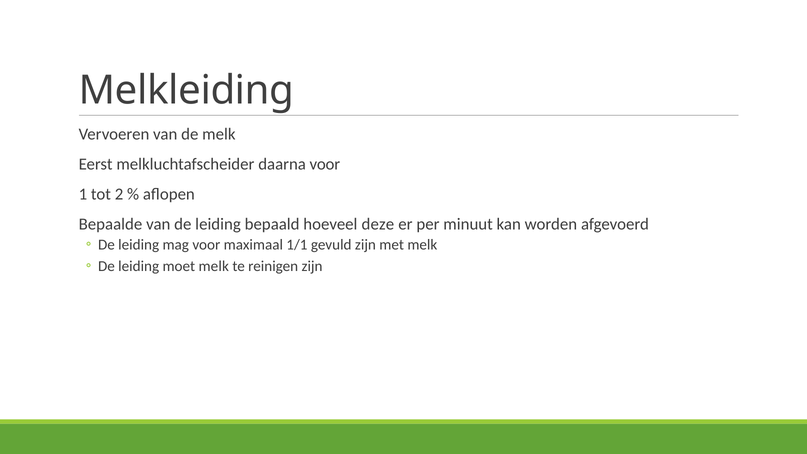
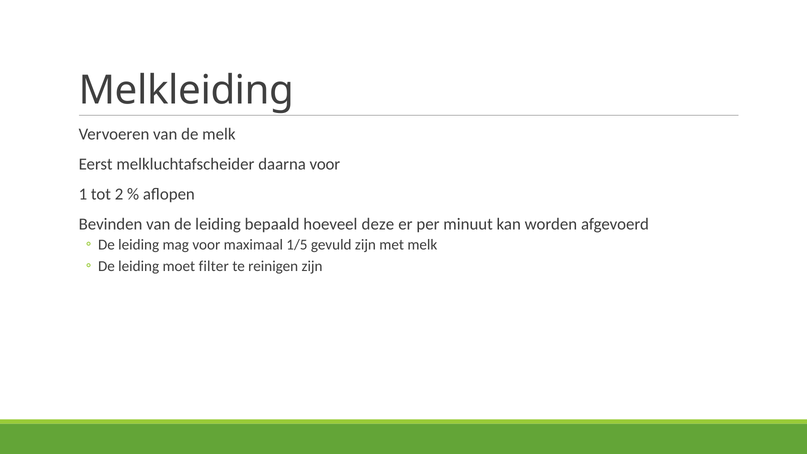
Bepaalde: Bepaalde -> Bevinden (111, 224)
1/1: 1/1 -> 1/5 (297, 245)
moet melk: melk -> filter (214, 266)
